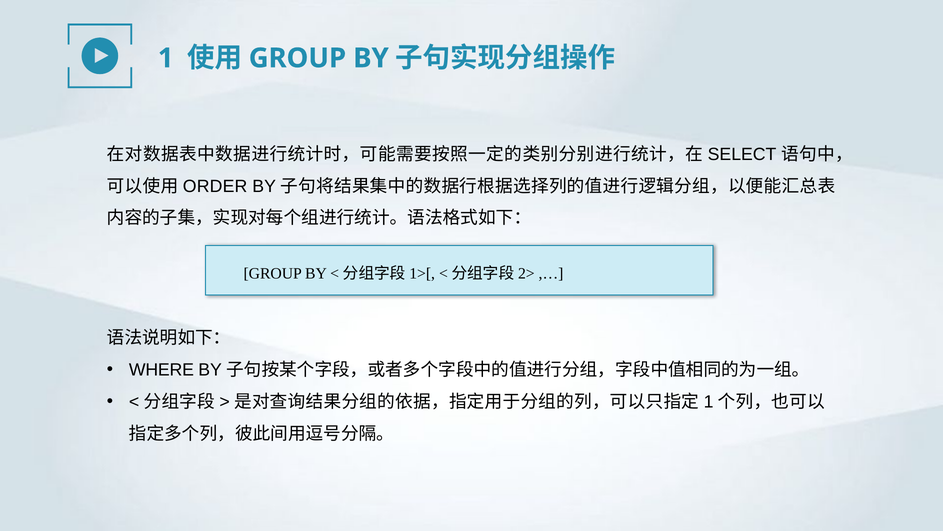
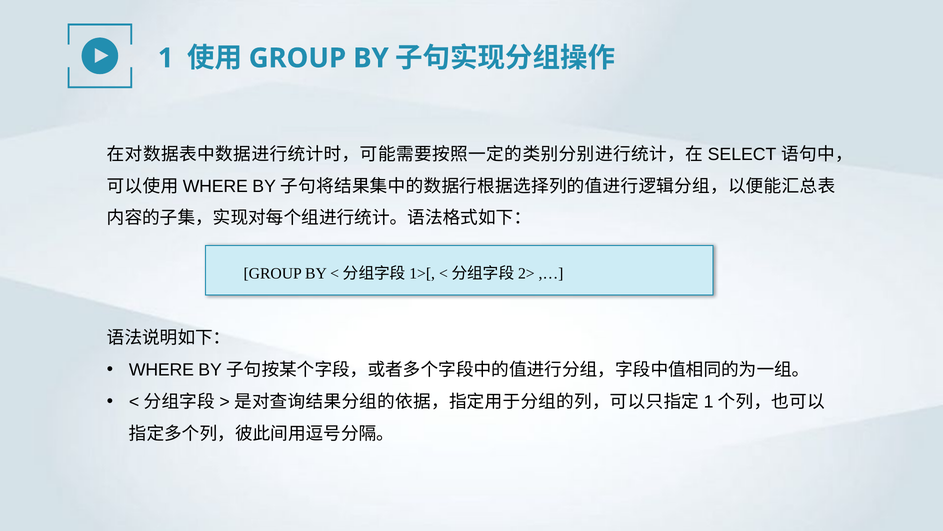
ORDER: ORDER -> WHERE (215, 186)
